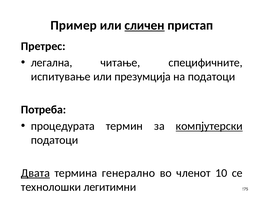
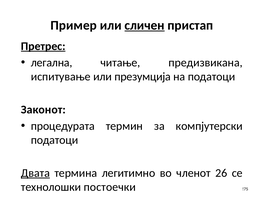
Претрес underline: none -> present (43, 46)
специфичните: специфичните -> предизвикана (206, 63)
Потреба: Потреба -> Законот (43, 110)
компјутерски underline: present -> none (209, 126)
генерално: генерално -> легитимно (129, 173)
10: 10 -> 26 (221, 173)
легитимни: легитимни -> постоечки (110, 187)
